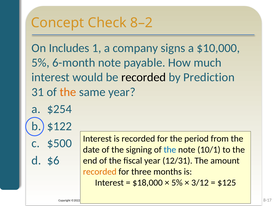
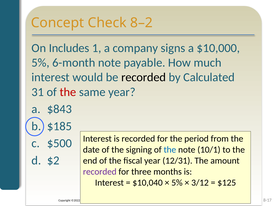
Prediction: Prediction -> Calculated (209, 77)
the colour: orange -> red (68, 92)
$254: $254 -> $843 (59, 109)
$122: $122 -> $185 (59, 126)
$6: $6 -> $2 (53, 161)
recorded colour: orange -> purple (100, 172)
$18,000: $18,000 -> $10,040 (148, 183)
